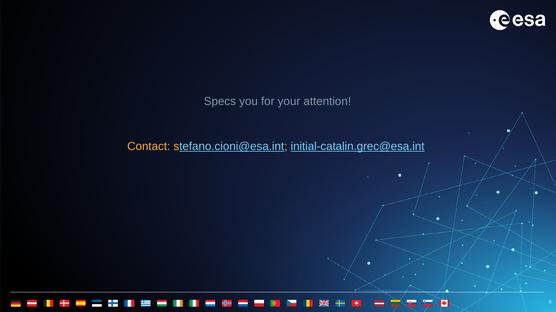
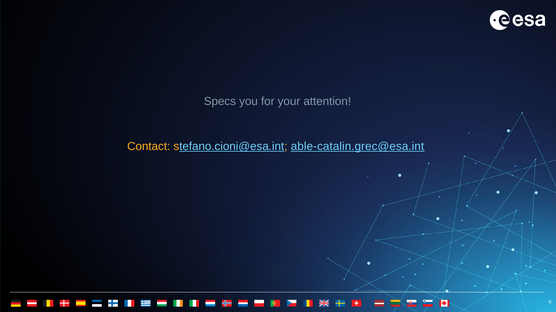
initial-catalin.grec@esa.int: initial-catalin.grec@esa.int -> able-catalin.grec@esa.int (357, 146)
